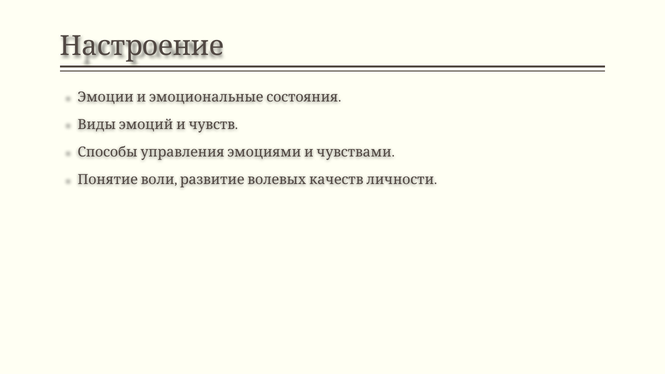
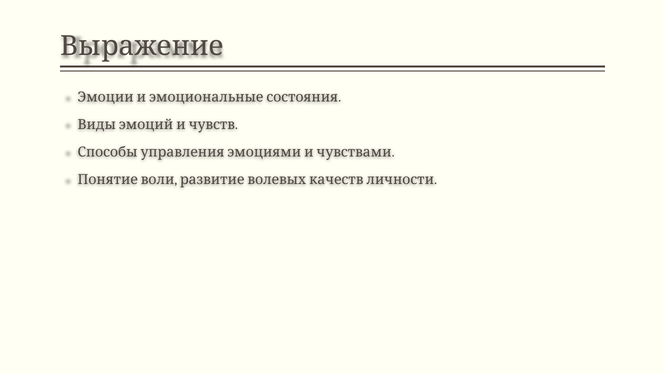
Настроение: Настроение -> Выражение (142, 46)
